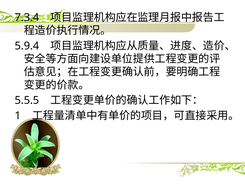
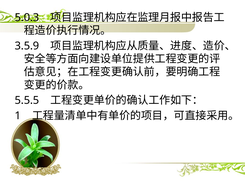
7.3.4: 7.3.4 -> 5.0.3 (27, 17)
5.9.4: 5.9.4 -> 3.5.9 (27, 46)
